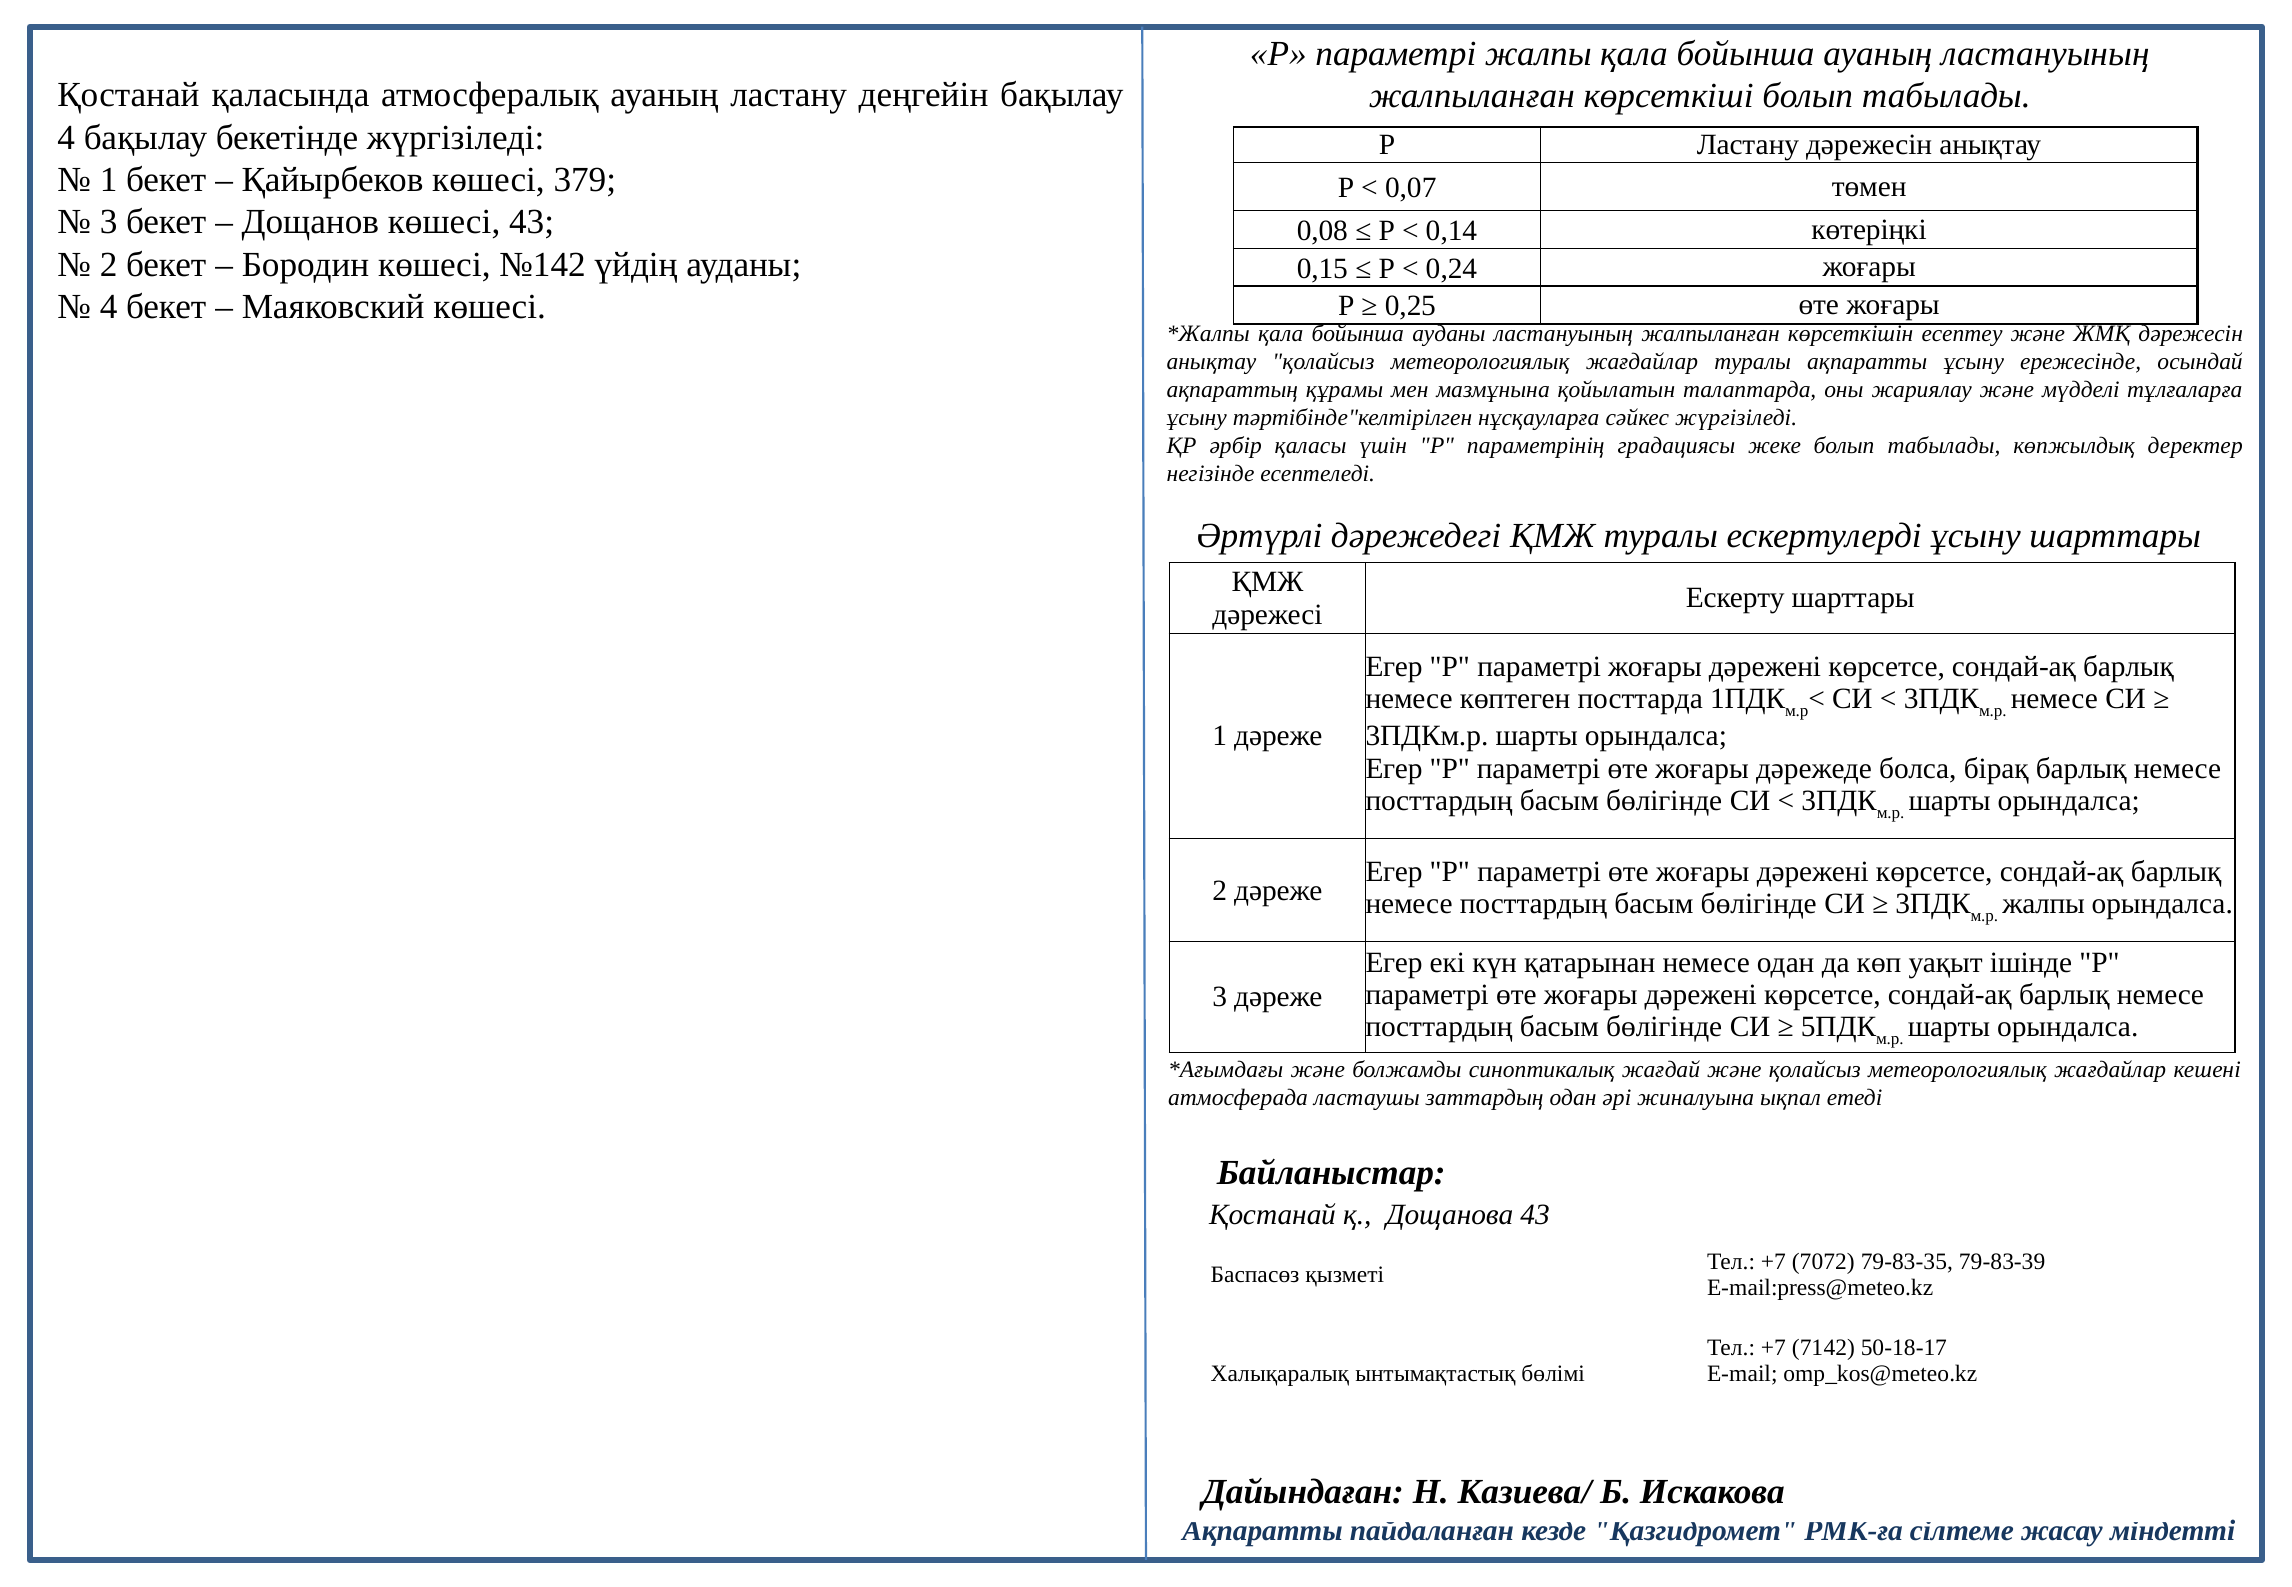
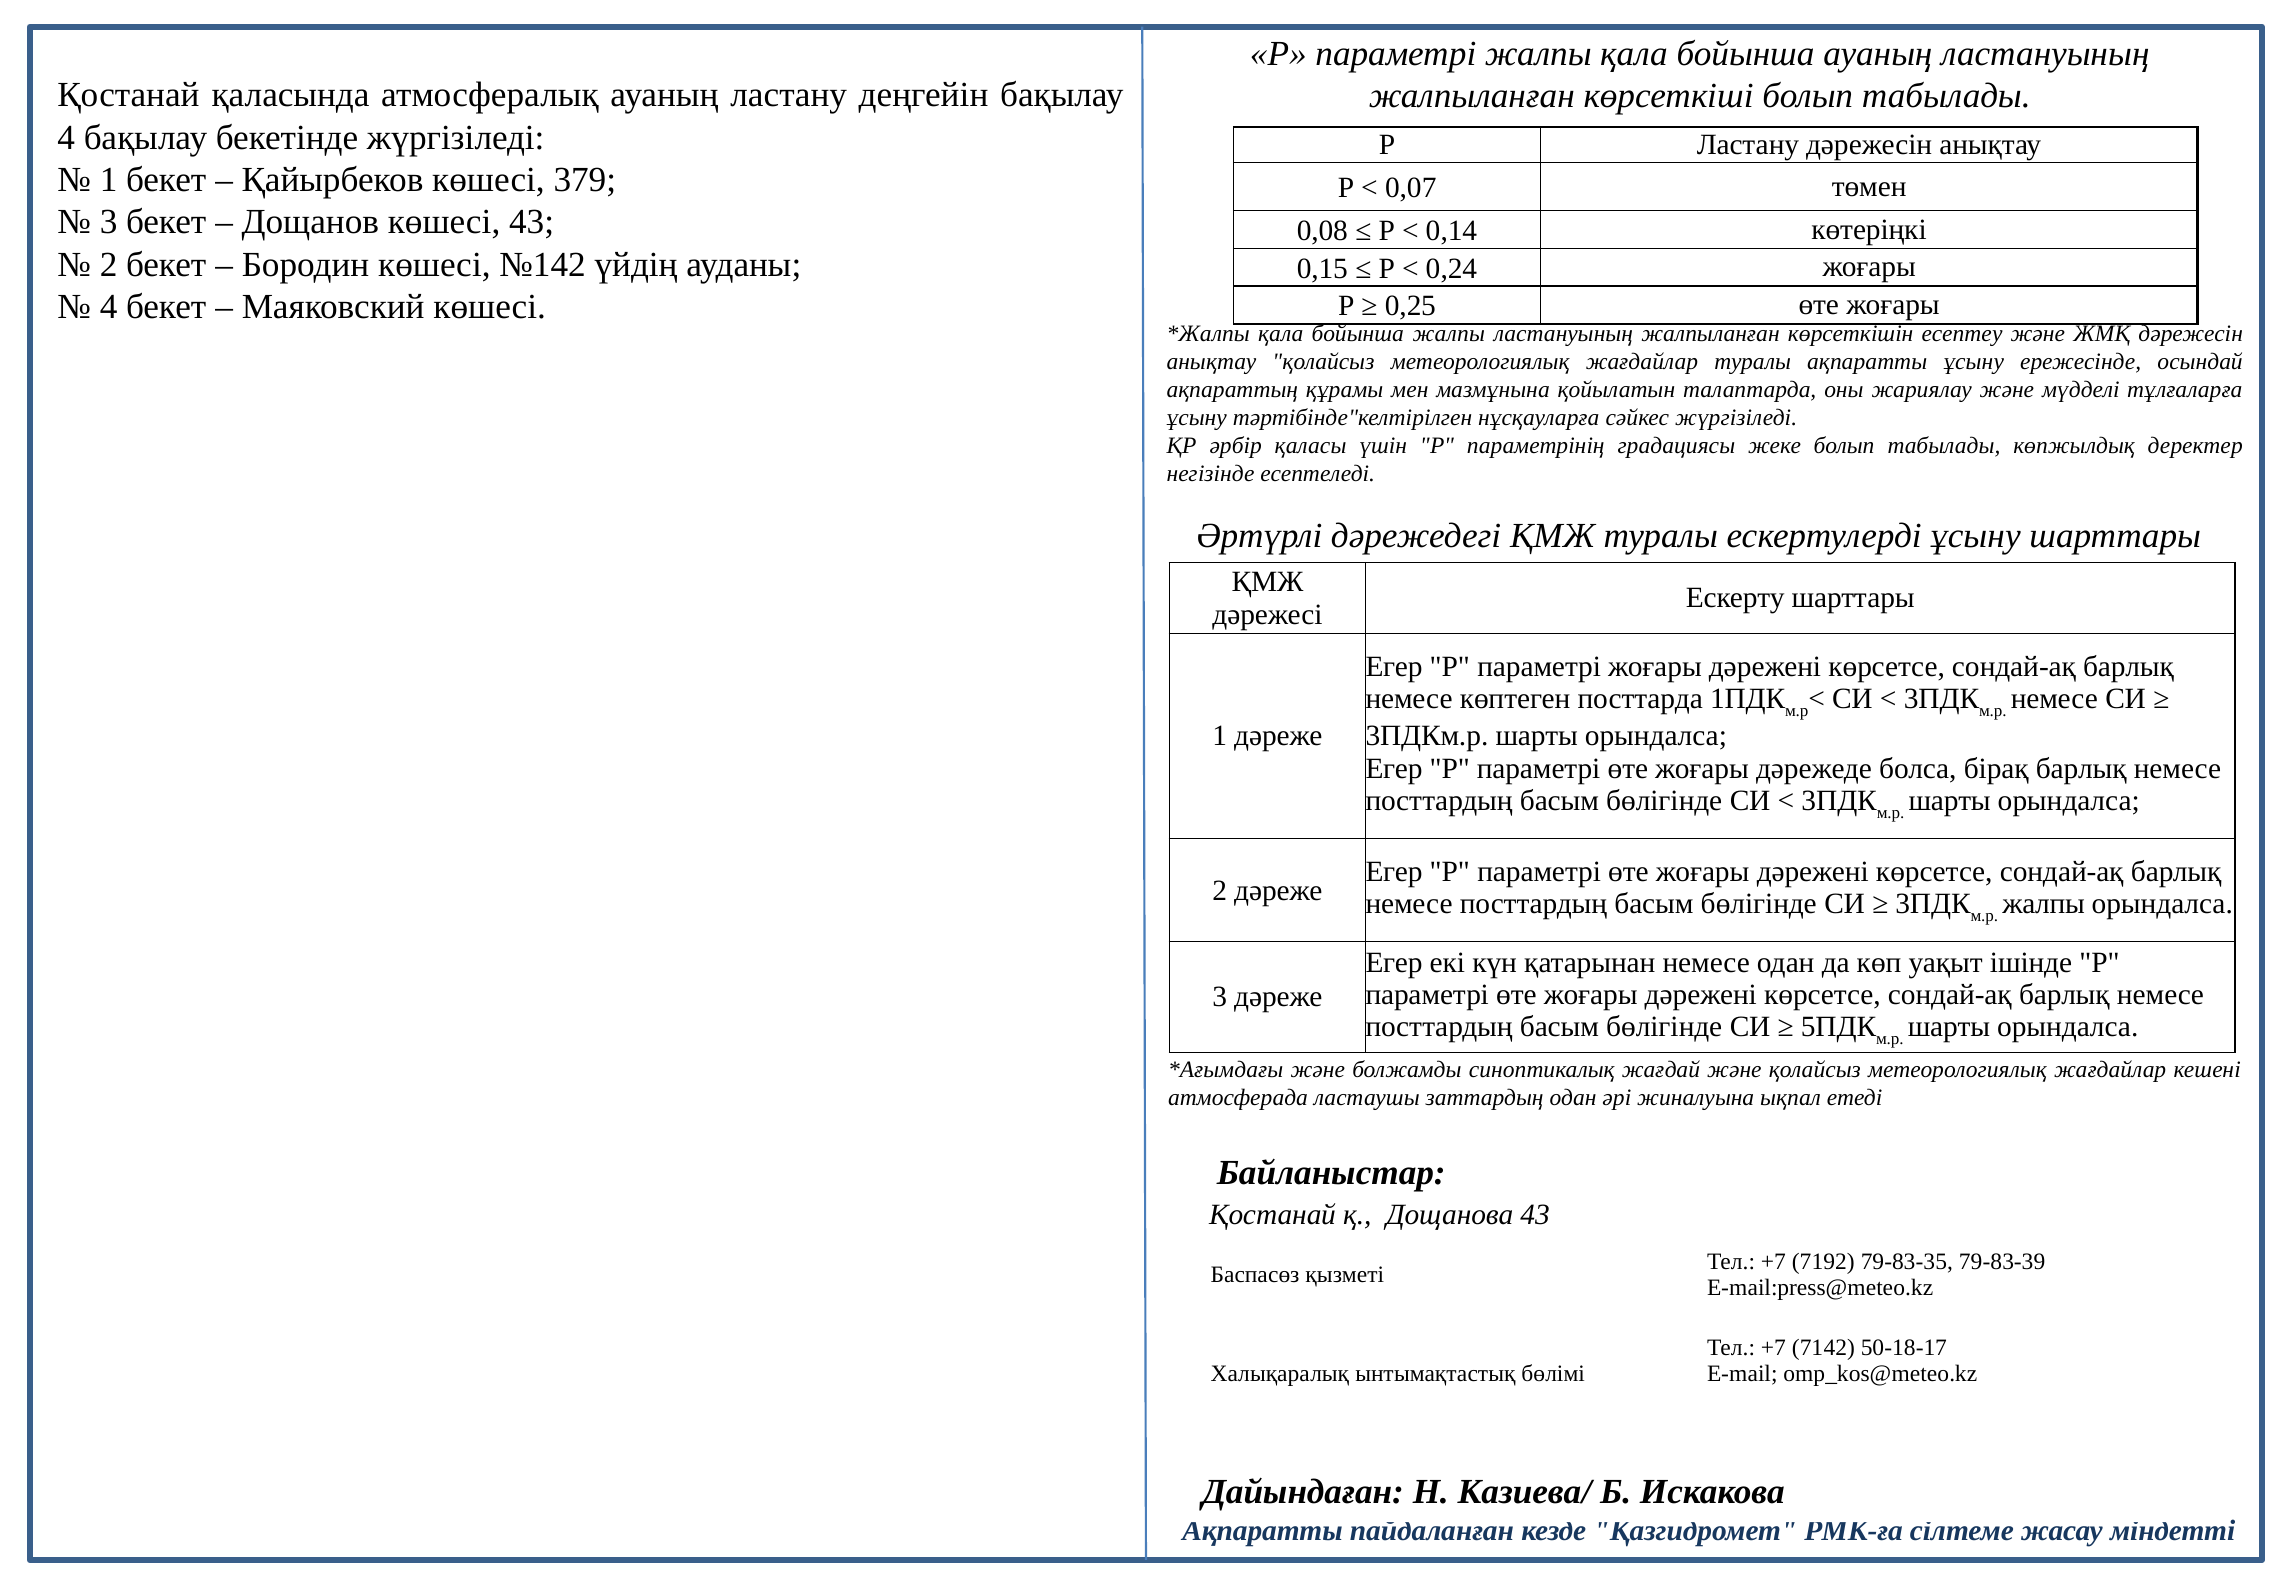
бойынша ауданы: ауданы -> жалпы (1449, 333)
7072: 7072 -> 7192 (1823, 1262)
